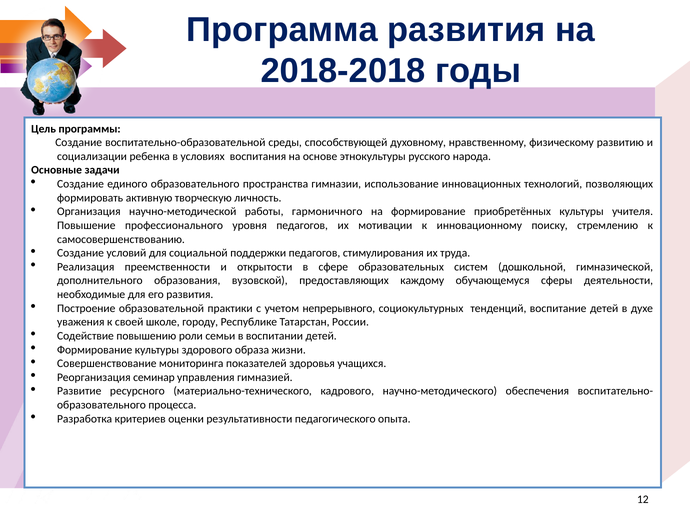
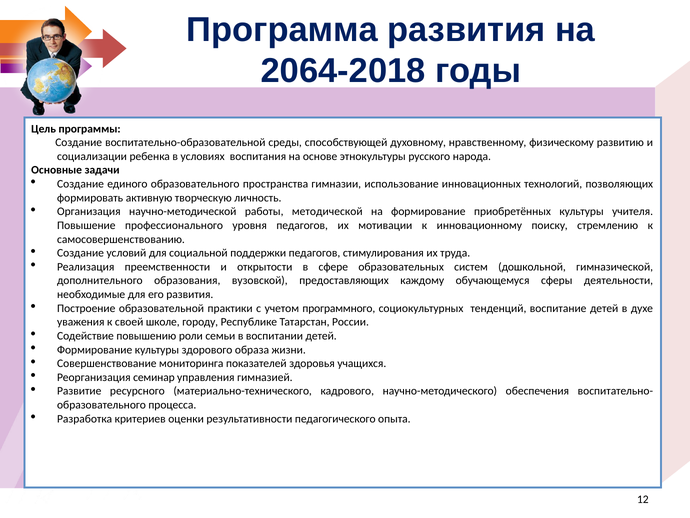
2018-2018: 2018-2018 -> 2064-2018 (343, 71)
гармоничного: гармоничного -> методической (327, 211)
непрерывного: непрерывного -> программного (339, 308)
